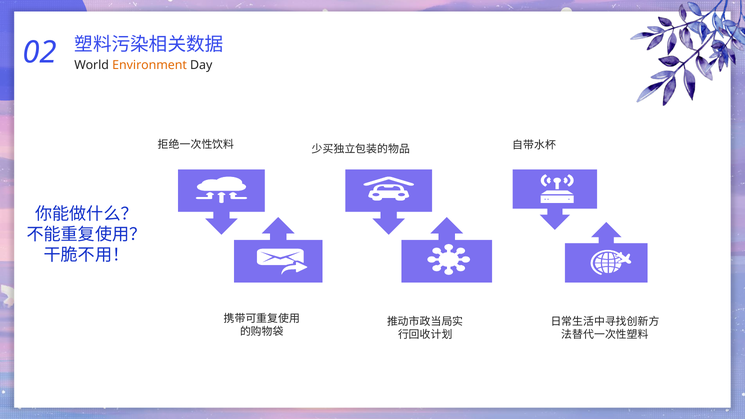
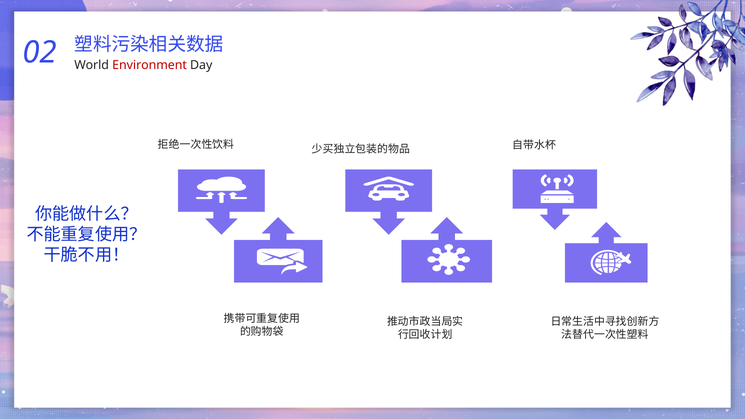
Environment colour: orange -> red (150, 65)
